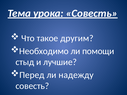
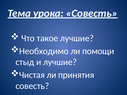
такое другим: другим -> лучшие (77, 38)
Перед: Перед -> Чистая (32, 75)
надежду: надежду -> принятия (76, 75)
